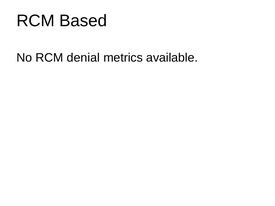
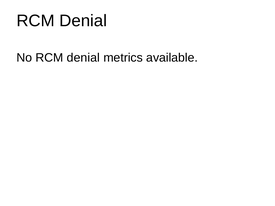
Based: Based -> Denial (83, 21)
